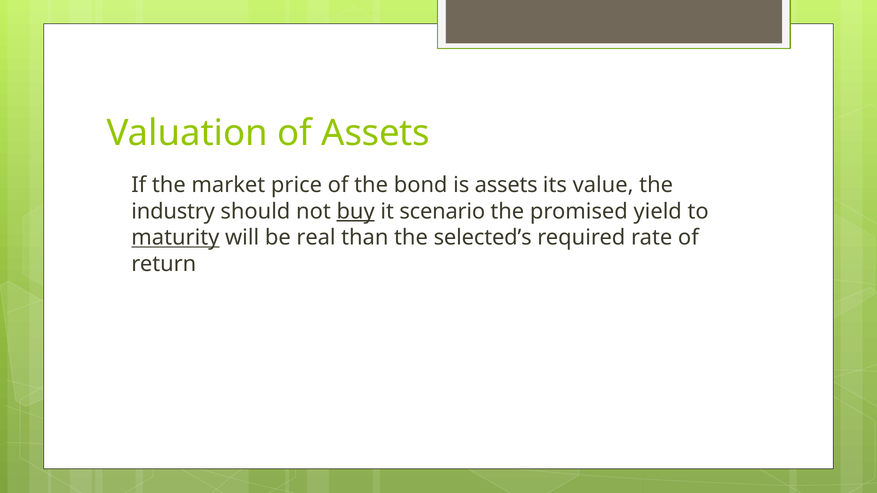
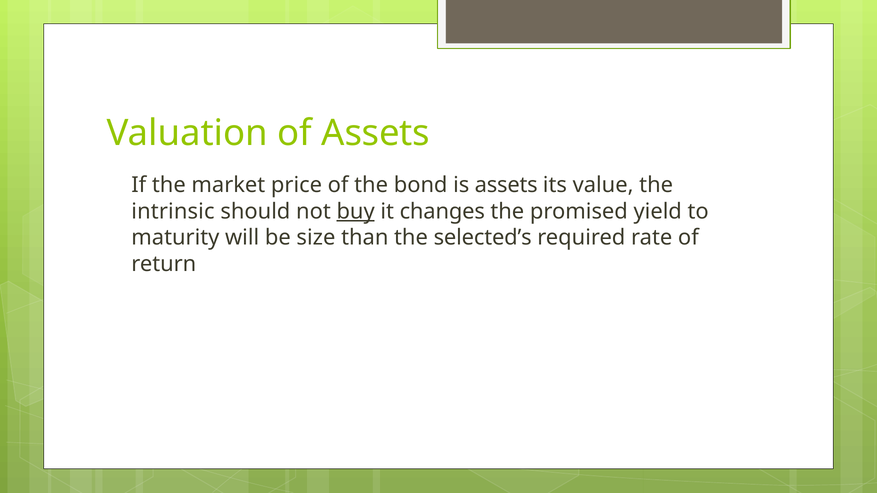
industry: industry -> intrinsic (173, 211)
scenario: scenario -> changes (442, 211)
maturity underline: present -> none (175, 238)
real: real -> size (316, 238)
